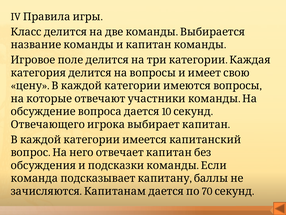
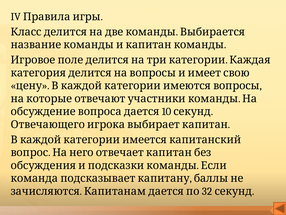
70: 70 -> 32 (207, 191)
